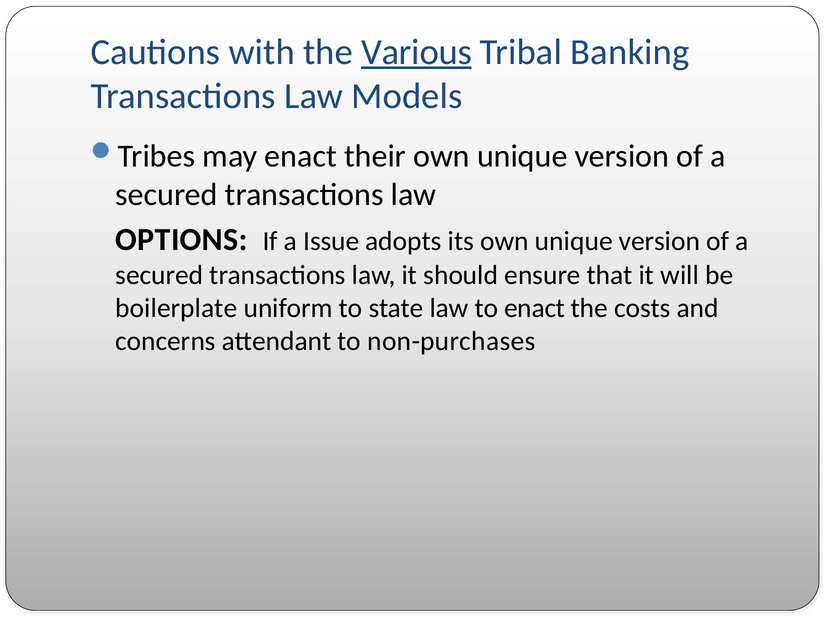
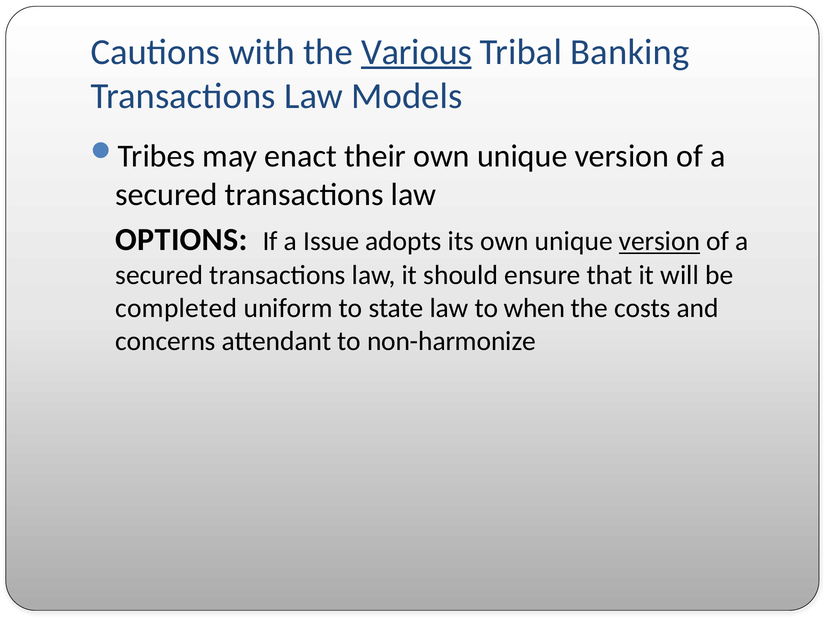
version underline: none -> present (659, 241)
boilerplate: boilerplate -> completed (176, 308)
to enact: enact -> when (535, 308)
non-purchases: non-purchases -> non-harmonize (452, 341)
